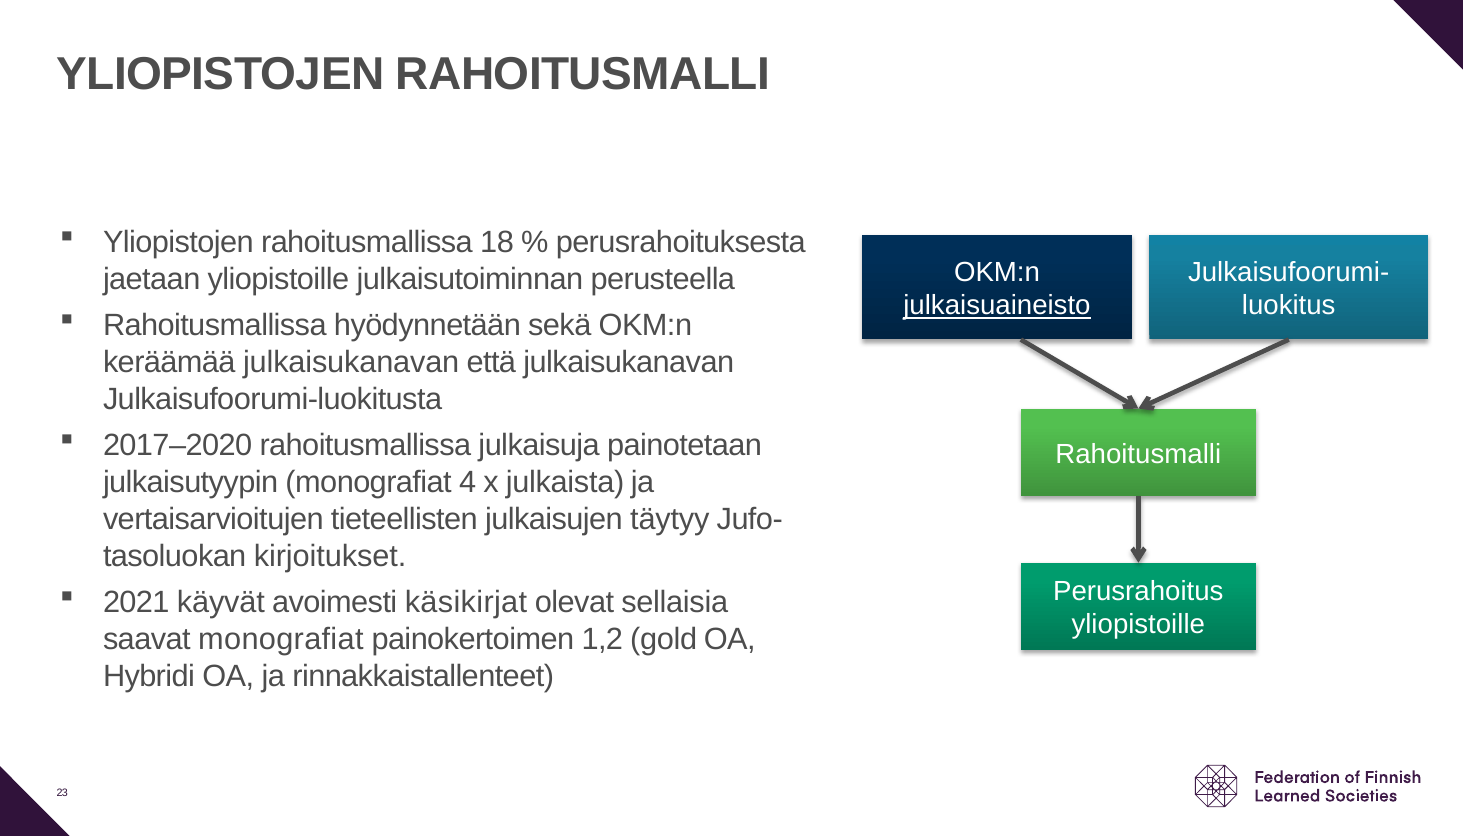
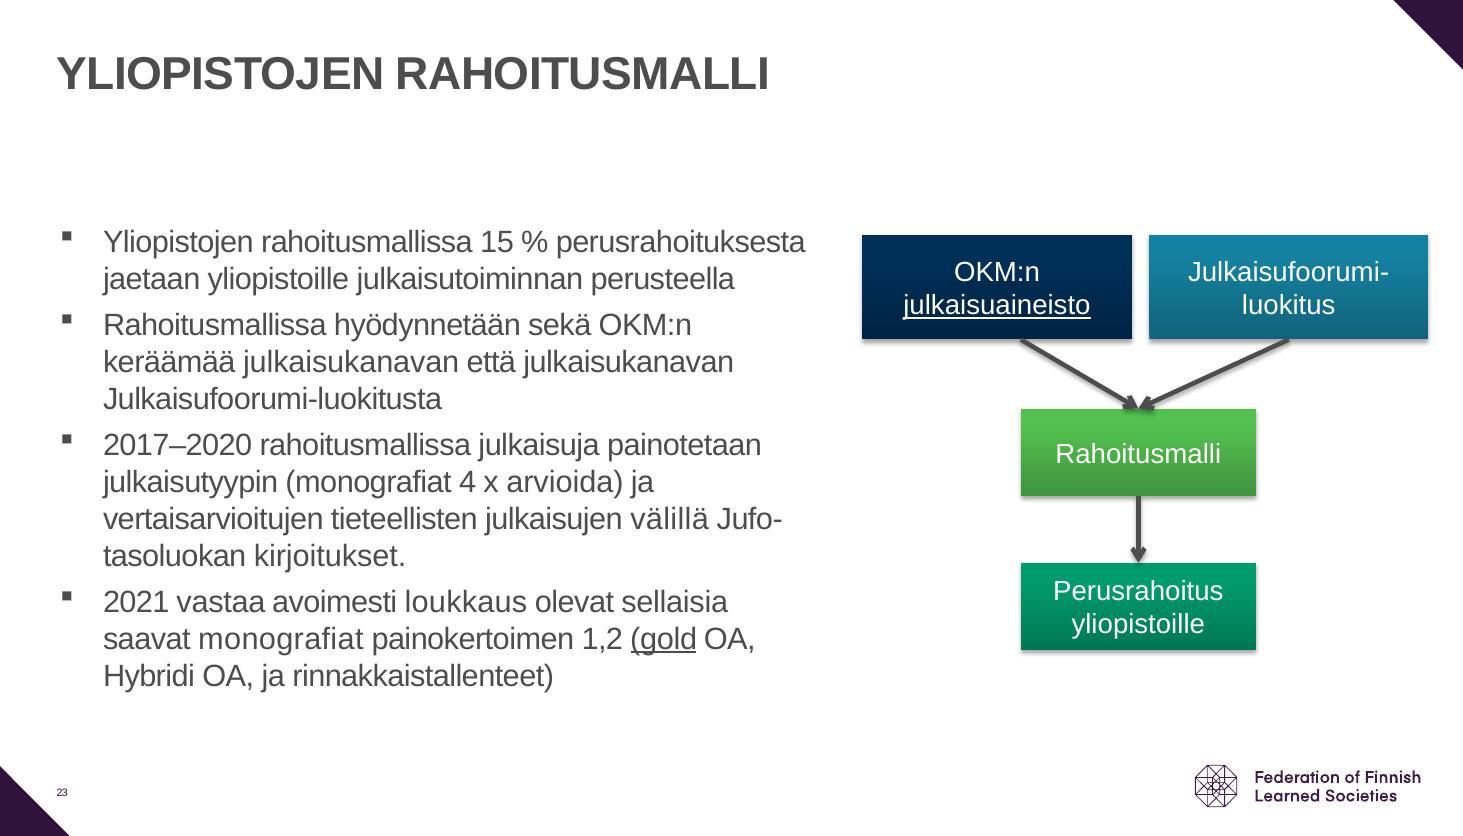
18: 18 -> 15 (497, 243)
julkaista: julkaista -> arvioida (565, 482)
täytyy: täytyy -> välillä (670, 519)
käyvät: käyvät -> vastaa (221, 602)
käsikirjat: käsikirjat -> loukkaus (466, 602)
gold underline: none -> present (664, 639)
